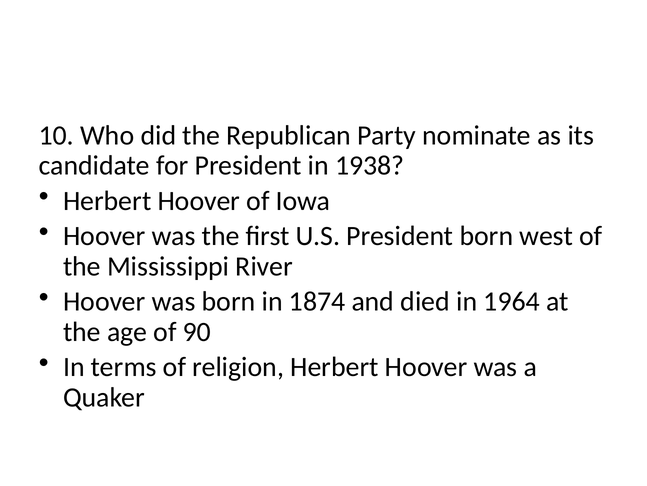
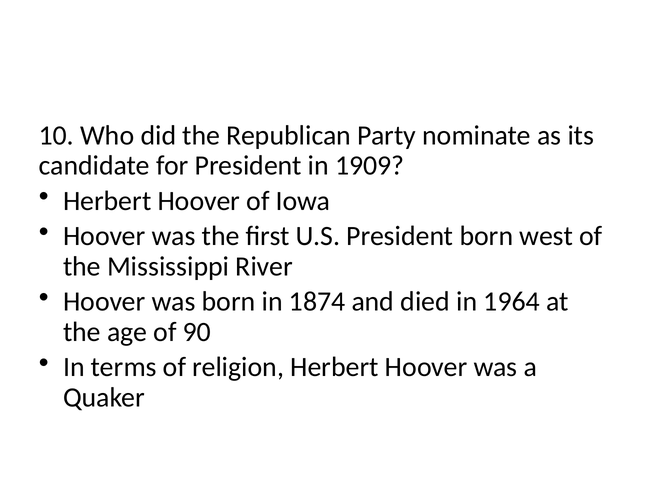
1938: 1938 -> 1909 (370, 165)
